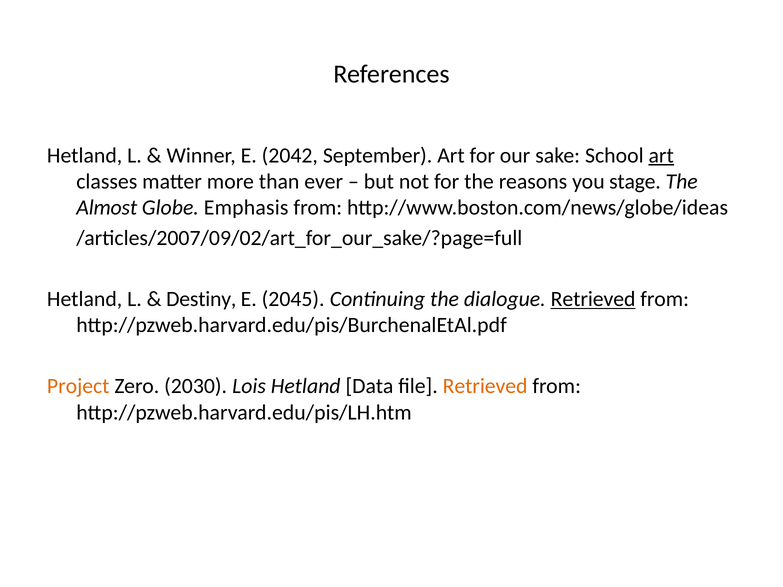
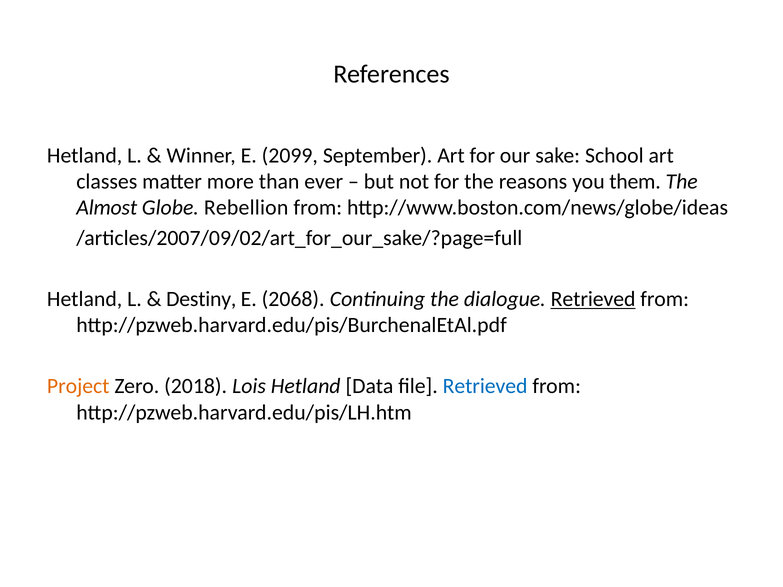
2042: 2042 -> 2099 (290, 156)
art underline: present -> none (661, 156)
stage: stage -> them (635, 182)
Emphasis: Emphasis -> Rebellion (246, 208)
2045: 2045 -> 2068 (293, 299)
2030: 2030 -> 2018 (196, 386)
Retrieved colour: orange -> blue (485, 386)
